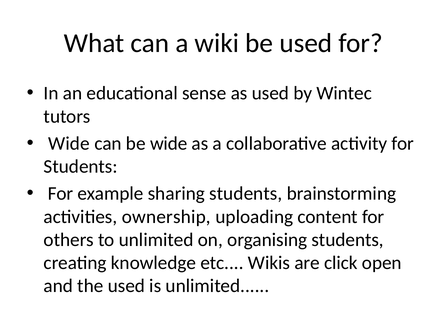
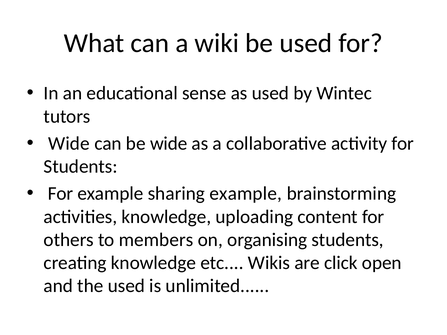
sharing students: students -> example (246, 194)
activities ownership: ownership -> knowledge (166, 217)
to unlimited: unlimited -> members (156, 240)
